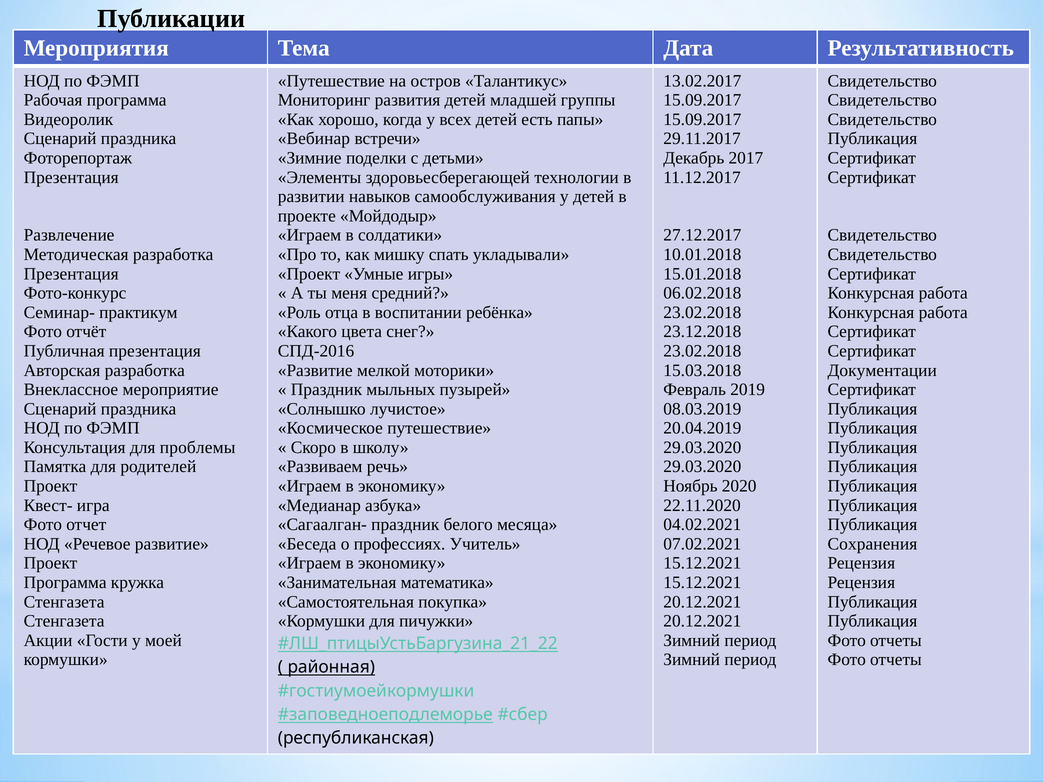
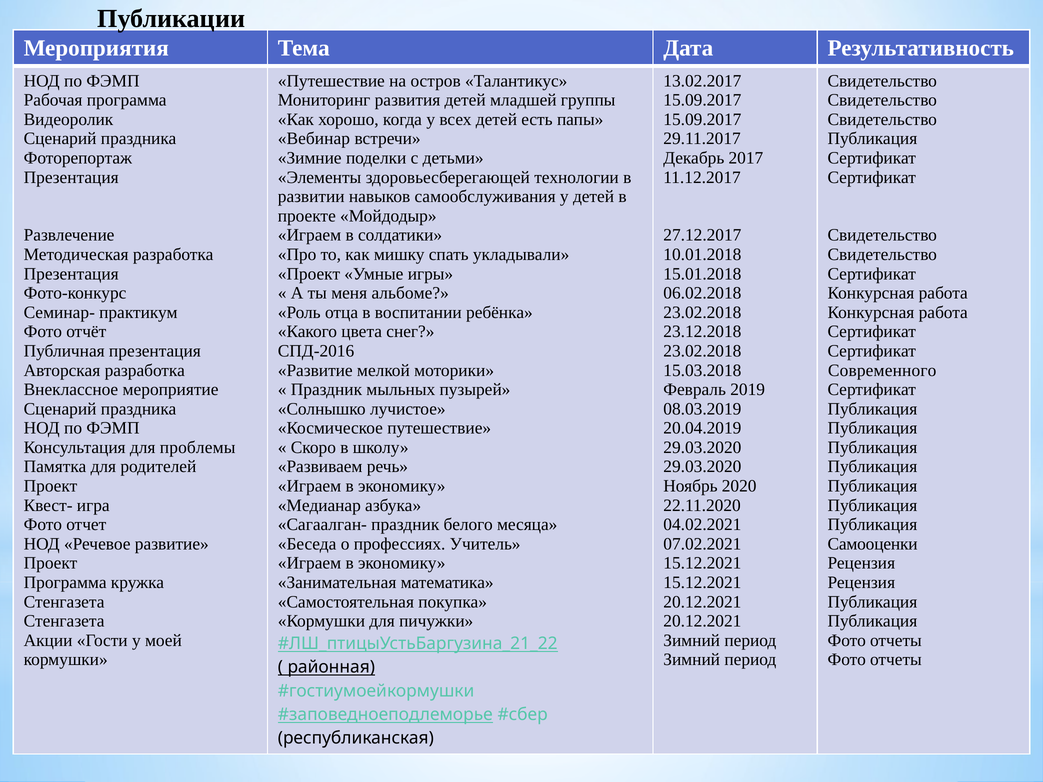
средний: средний -> альбоме (410, 293)
Документации: Документации -> Современного (882, 370)
Сохранения: Сохранения -> Самооценки (873, 544)
